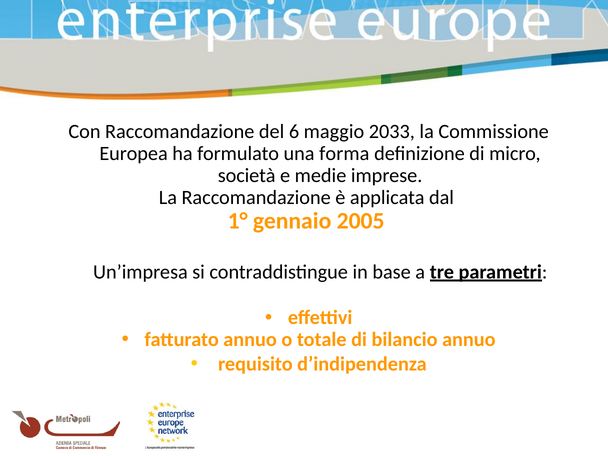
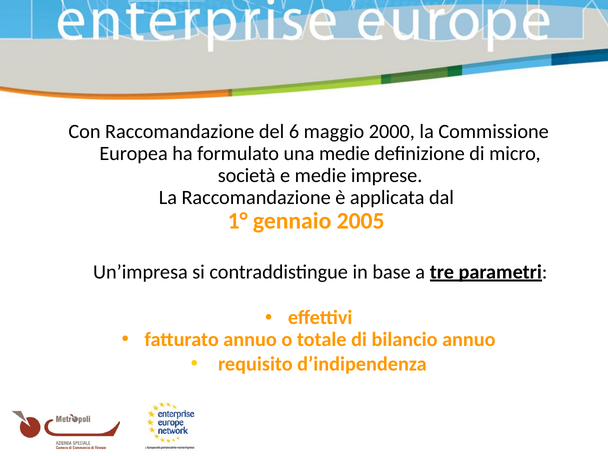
2033: 2033 -> 2000 (392, 132)
una forma: forma -> medie (344, 154)
